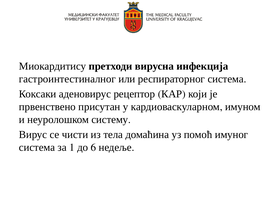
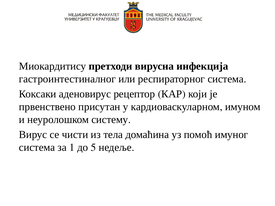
6: 6 -> 5 (93, 148)
